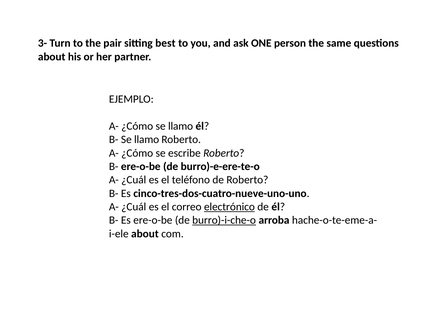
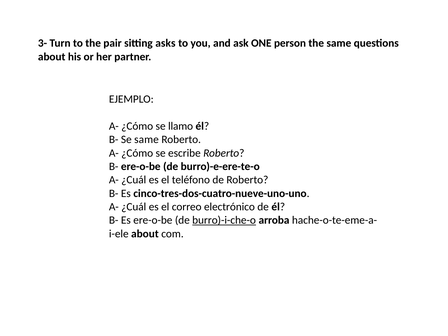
best: best -> asks (165, 43)
B- Se llamo: llamo -> same (147, 140)
electrónico underline: present -> none (229, 207)
